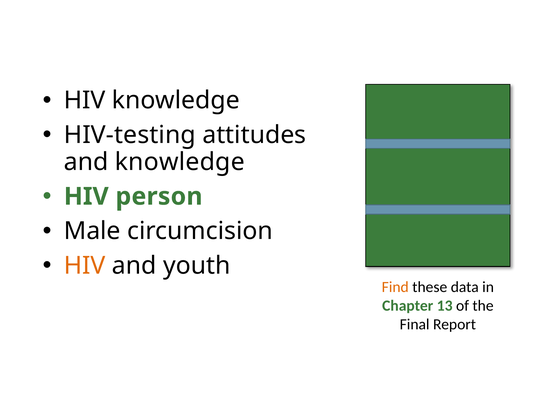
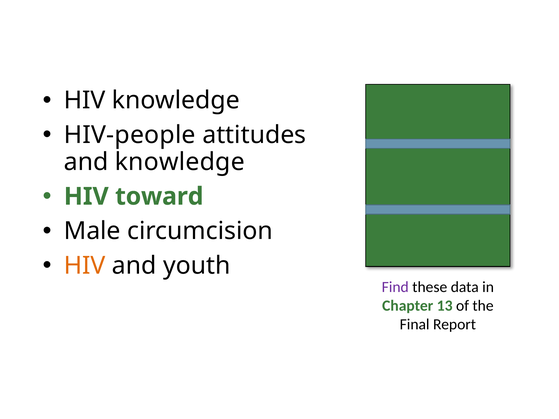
HIV-testing: HIV-testing -> HIV-people (130, 135)
person: person -> toward (159, 197)
Find colour: orange -> purple (395, 287)
